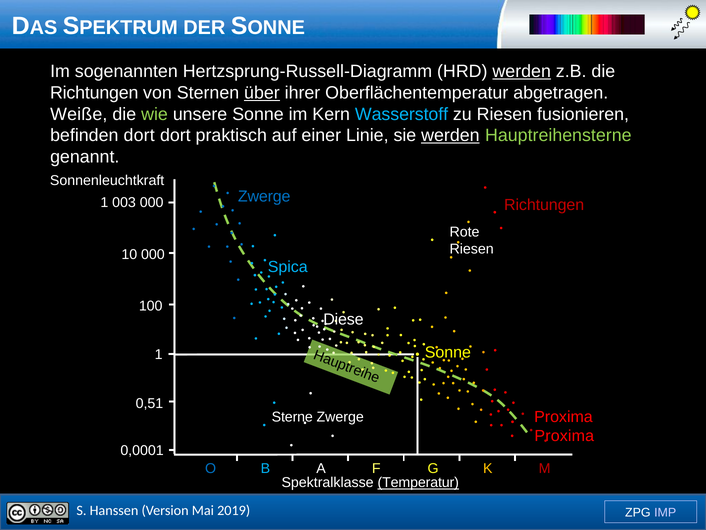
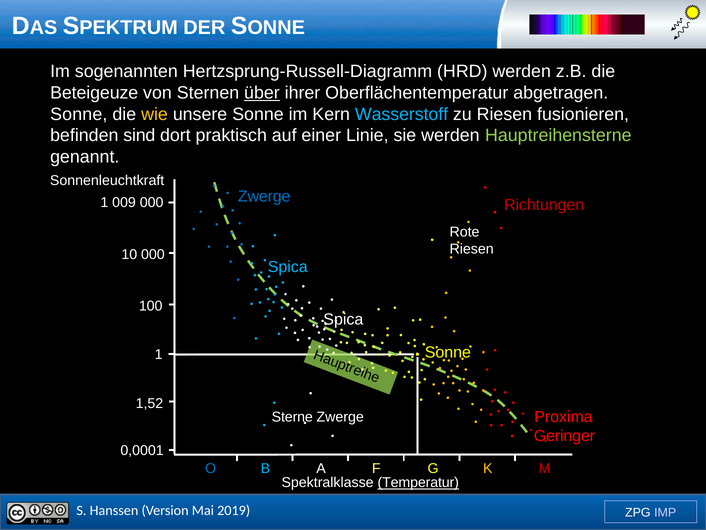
werden underline: present -> none (522, 71)
Richtungen: Richtungen -> Beteigeuze (94, 93)
Weiße: Weiße -> Sonne (79, 114)
wie colour: light green -> yellow (155, 114)
befinden dort: dort -> sind (139, 135)
werden underline: present -> none (450, 135)
003: 003 -> 009 (124, 203)
Diese: Diese -> Spica (343, 319)
0,51: 0,51 -> 1,52 (149, 403)
Proxima: Proxima -> Geringer (564, 436)
